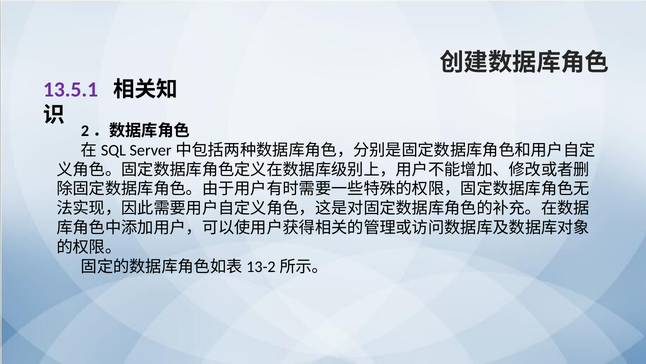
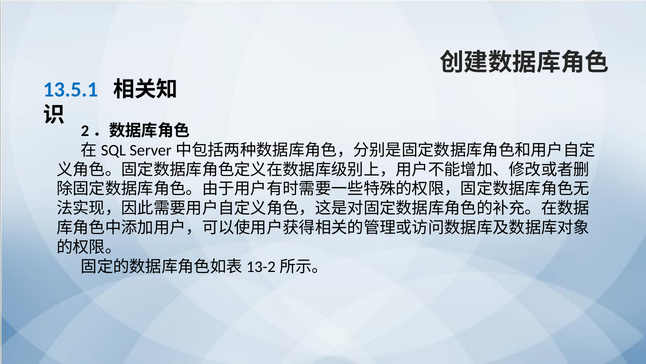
13.5.1 colour: purple -> blue (71, 89)
